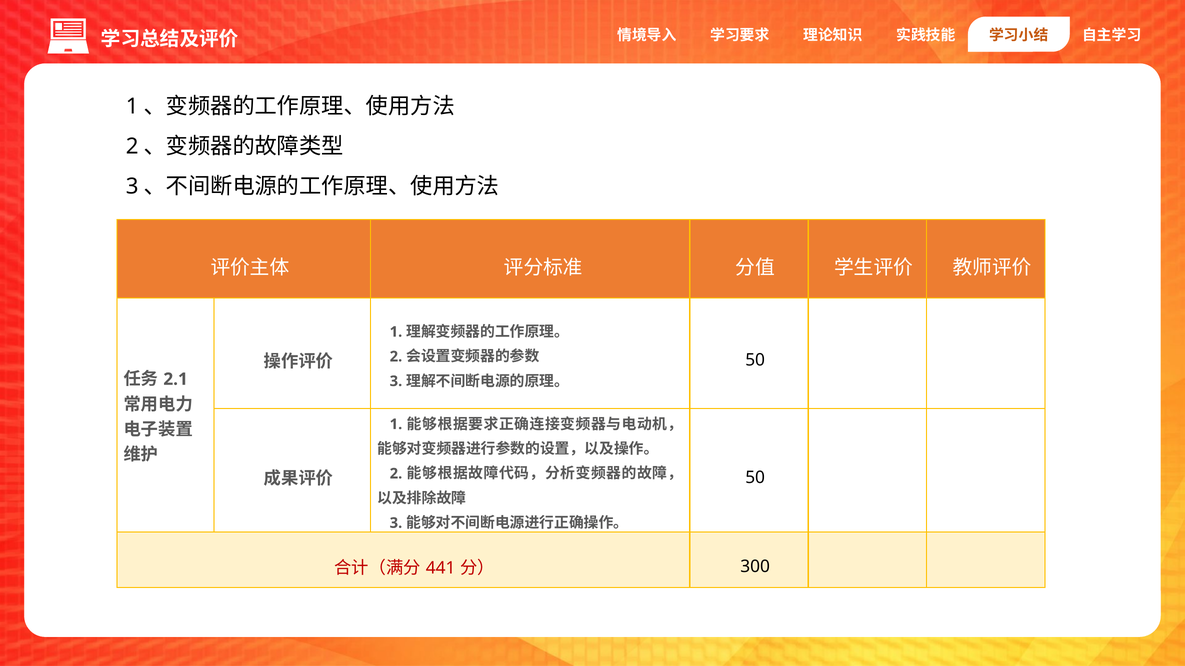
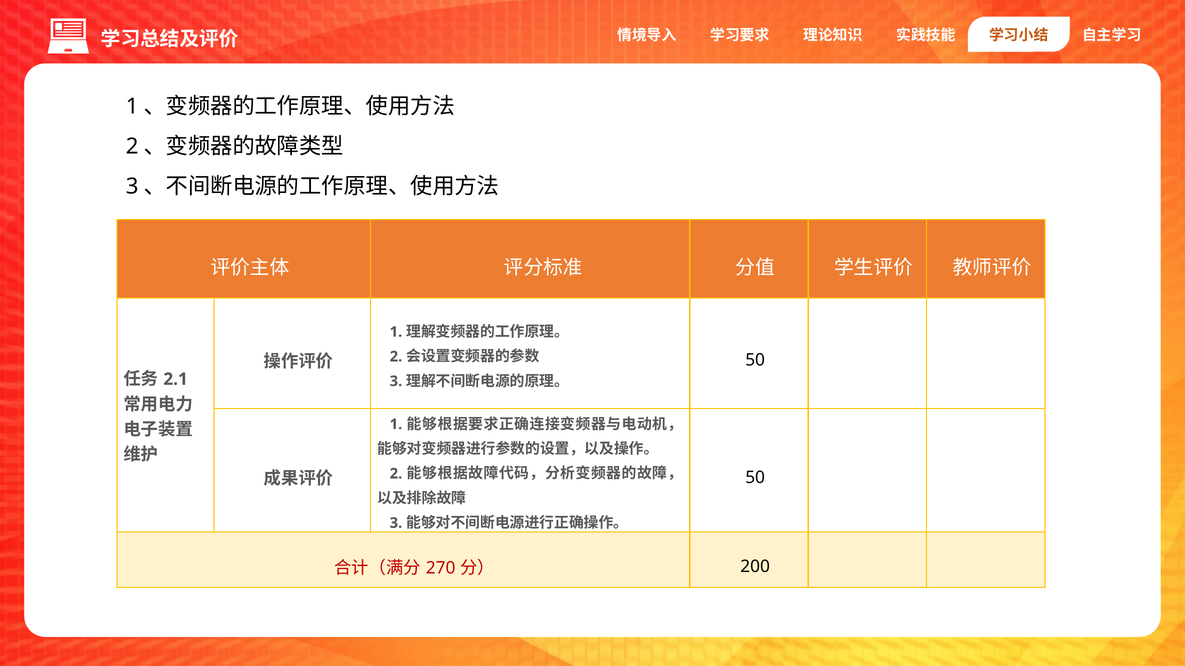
441: 441 -> 270 (441, 569)
300: 300 -> 200 (755, 567)
